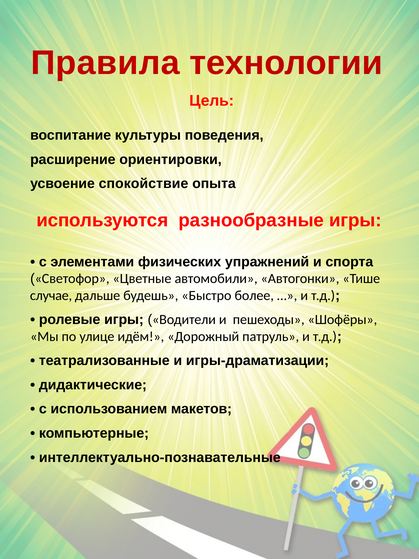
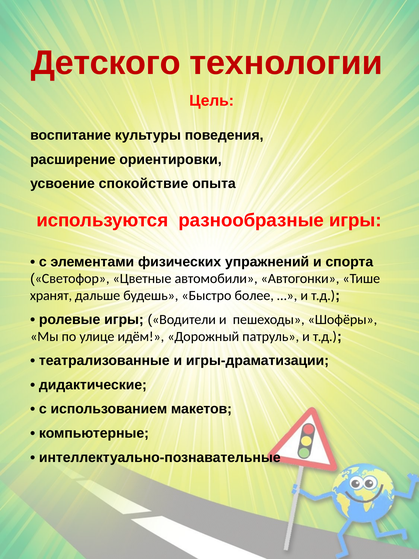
Правила: Правила -> Детского (106, 63)
случае: случае -> хранят (51, 295)
